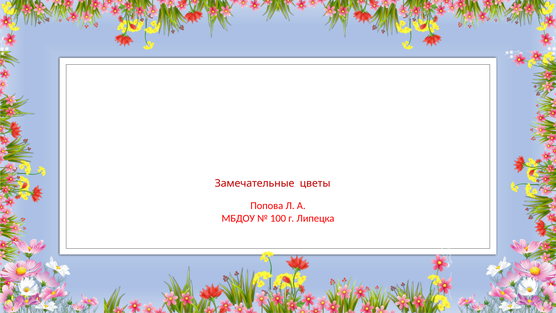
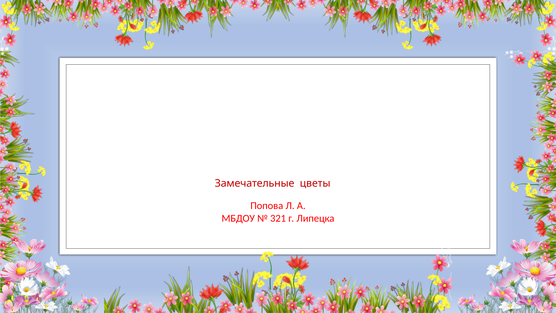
100: 100 -> 321 (278, 218)
